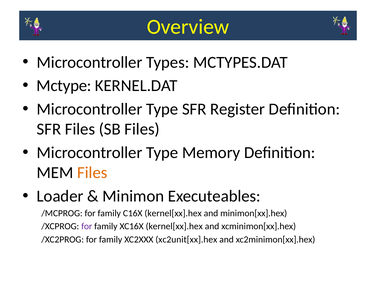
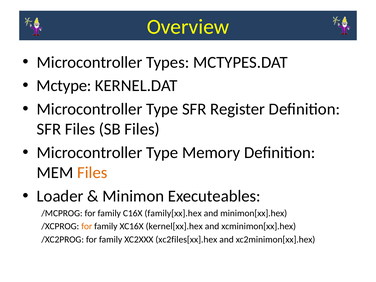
C16X kernel[xx].hex: kernel[xx].hex -> family[xx].hex (173, 213)
for colour: purple -> orange (87, 226)
xc2unit[xx].hex: xc2unit[xx].hex -> xc2files[xx].hex (186, 239)
